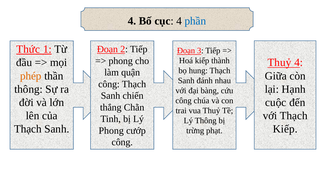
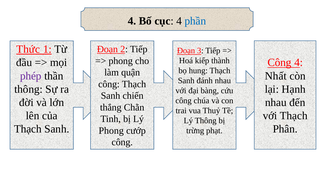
Thuỷ: Thuỷ -> Công (280, 62)
phép colour: orange -> purple (31, 76)
Giữa: Giữa -> Nhất (276, 76)
cuộc: cuộc -> nhau (276, 102)
Kiếp: Kiếp -> Phân (285, 129)
